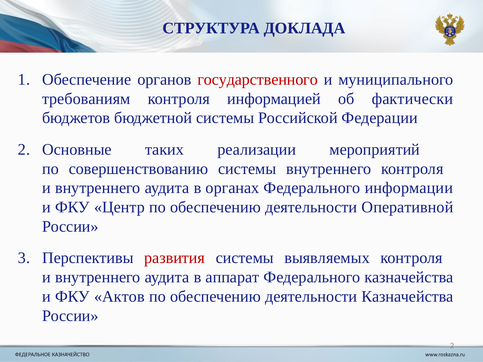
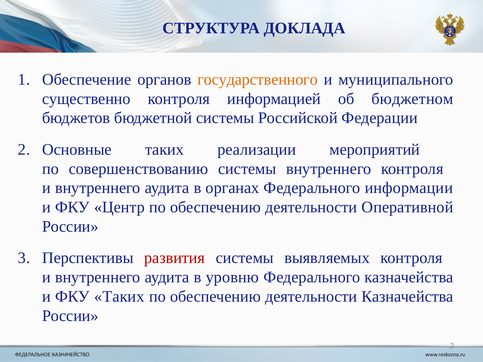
государственного colour: red -> orange (258, 79)
требованиям: требованиям -> существенно (86, 99)
фактически: фактически -> бюджетном (412, 99)
аппарат: аппарат -> уровню (232, 277)
ФКУ Актов: Актов -> Таких (119, 297)
